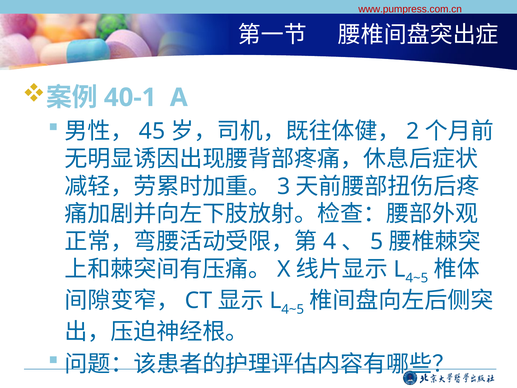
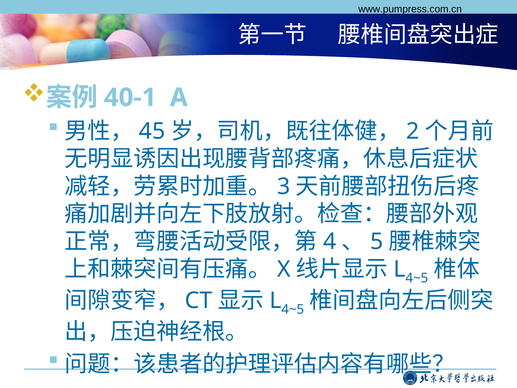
www.pumpress.com.cn colour: red -> black (410, 9)
